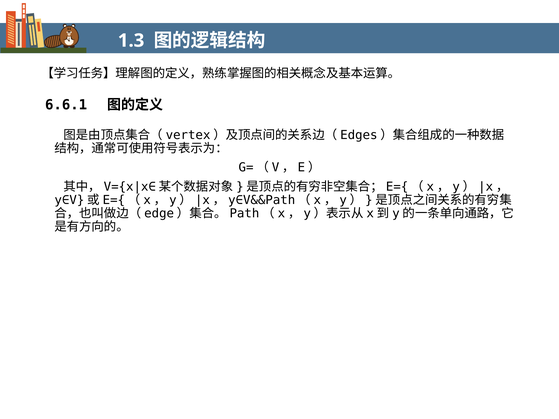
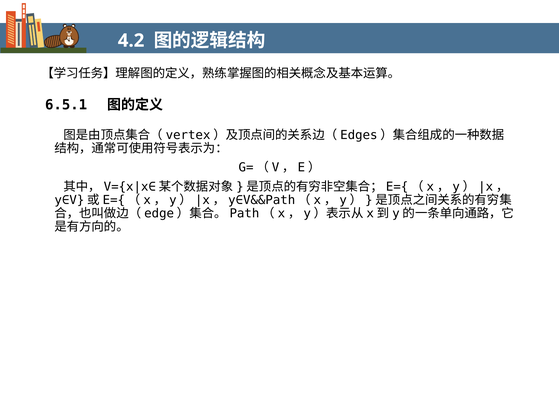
1.3: 1.3 -> 4.2 (131, 41)
6.6.1: 6.6.1 -> 6.5.1 (66, 105)
